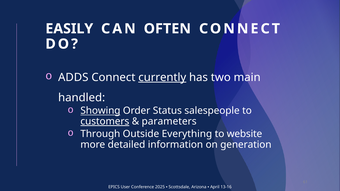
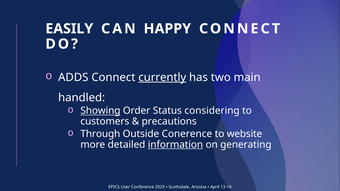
OFTEN: OFTEN -> HAPPY (167, 29)
salespeople: salespeople -> considering (212, 111)
customers underline: present -> none (105, 122)
parameters: parameters -> precautions (169, 122)
Everything: Everything -> Conerence (187, 134)
information underline: none -> present (175, 145)
generation: generation -> generating (246, 145)
